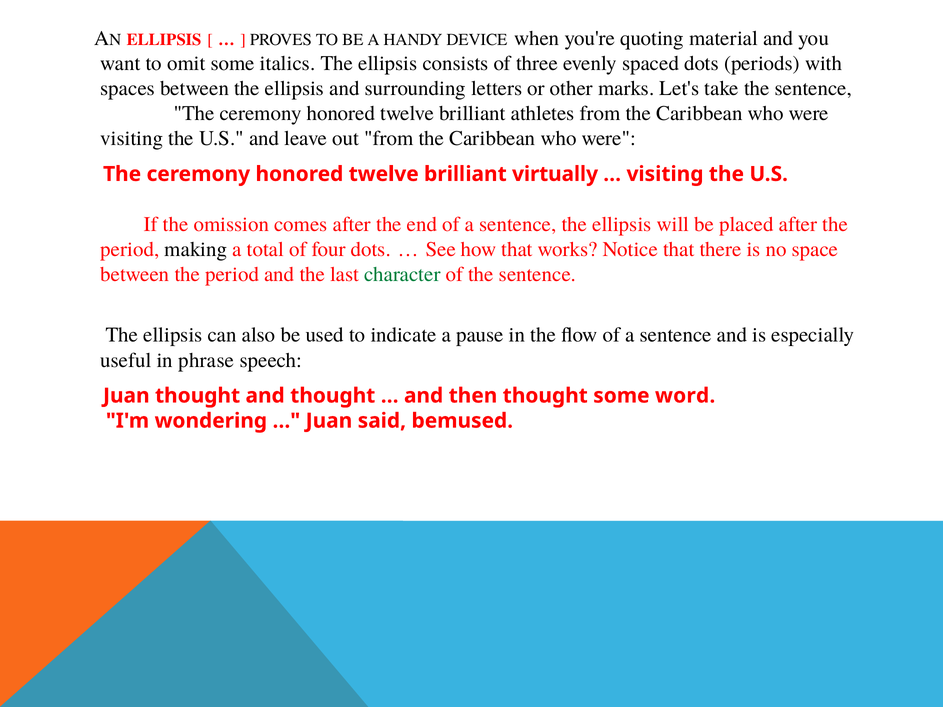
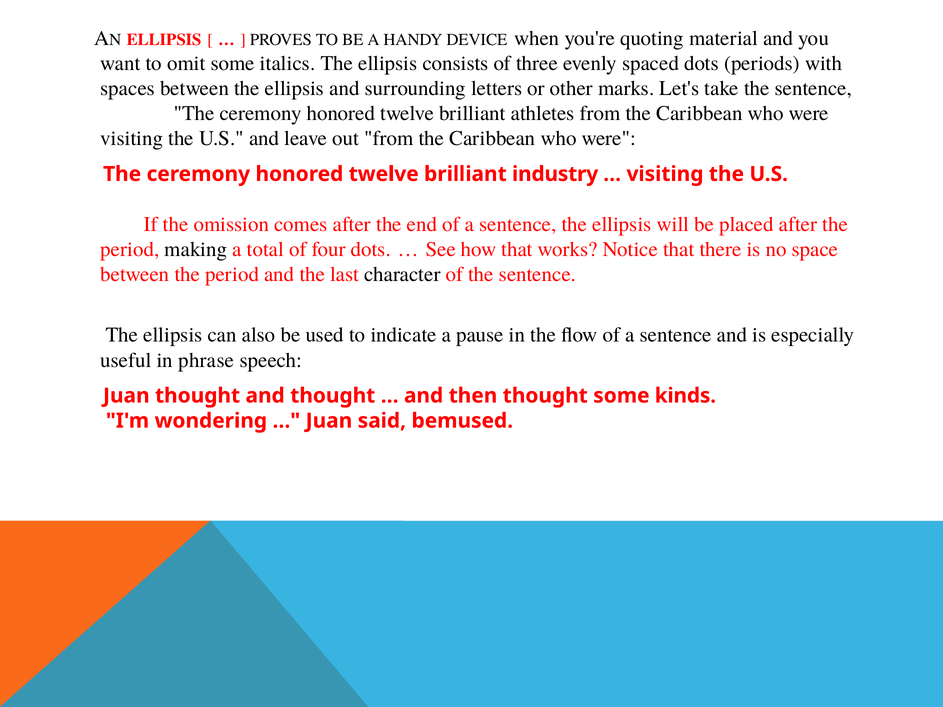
virtually: virtually -> industry (555, 174)
character colour: green -> black (402, 275)
word: word -> kinds (685, 396)
